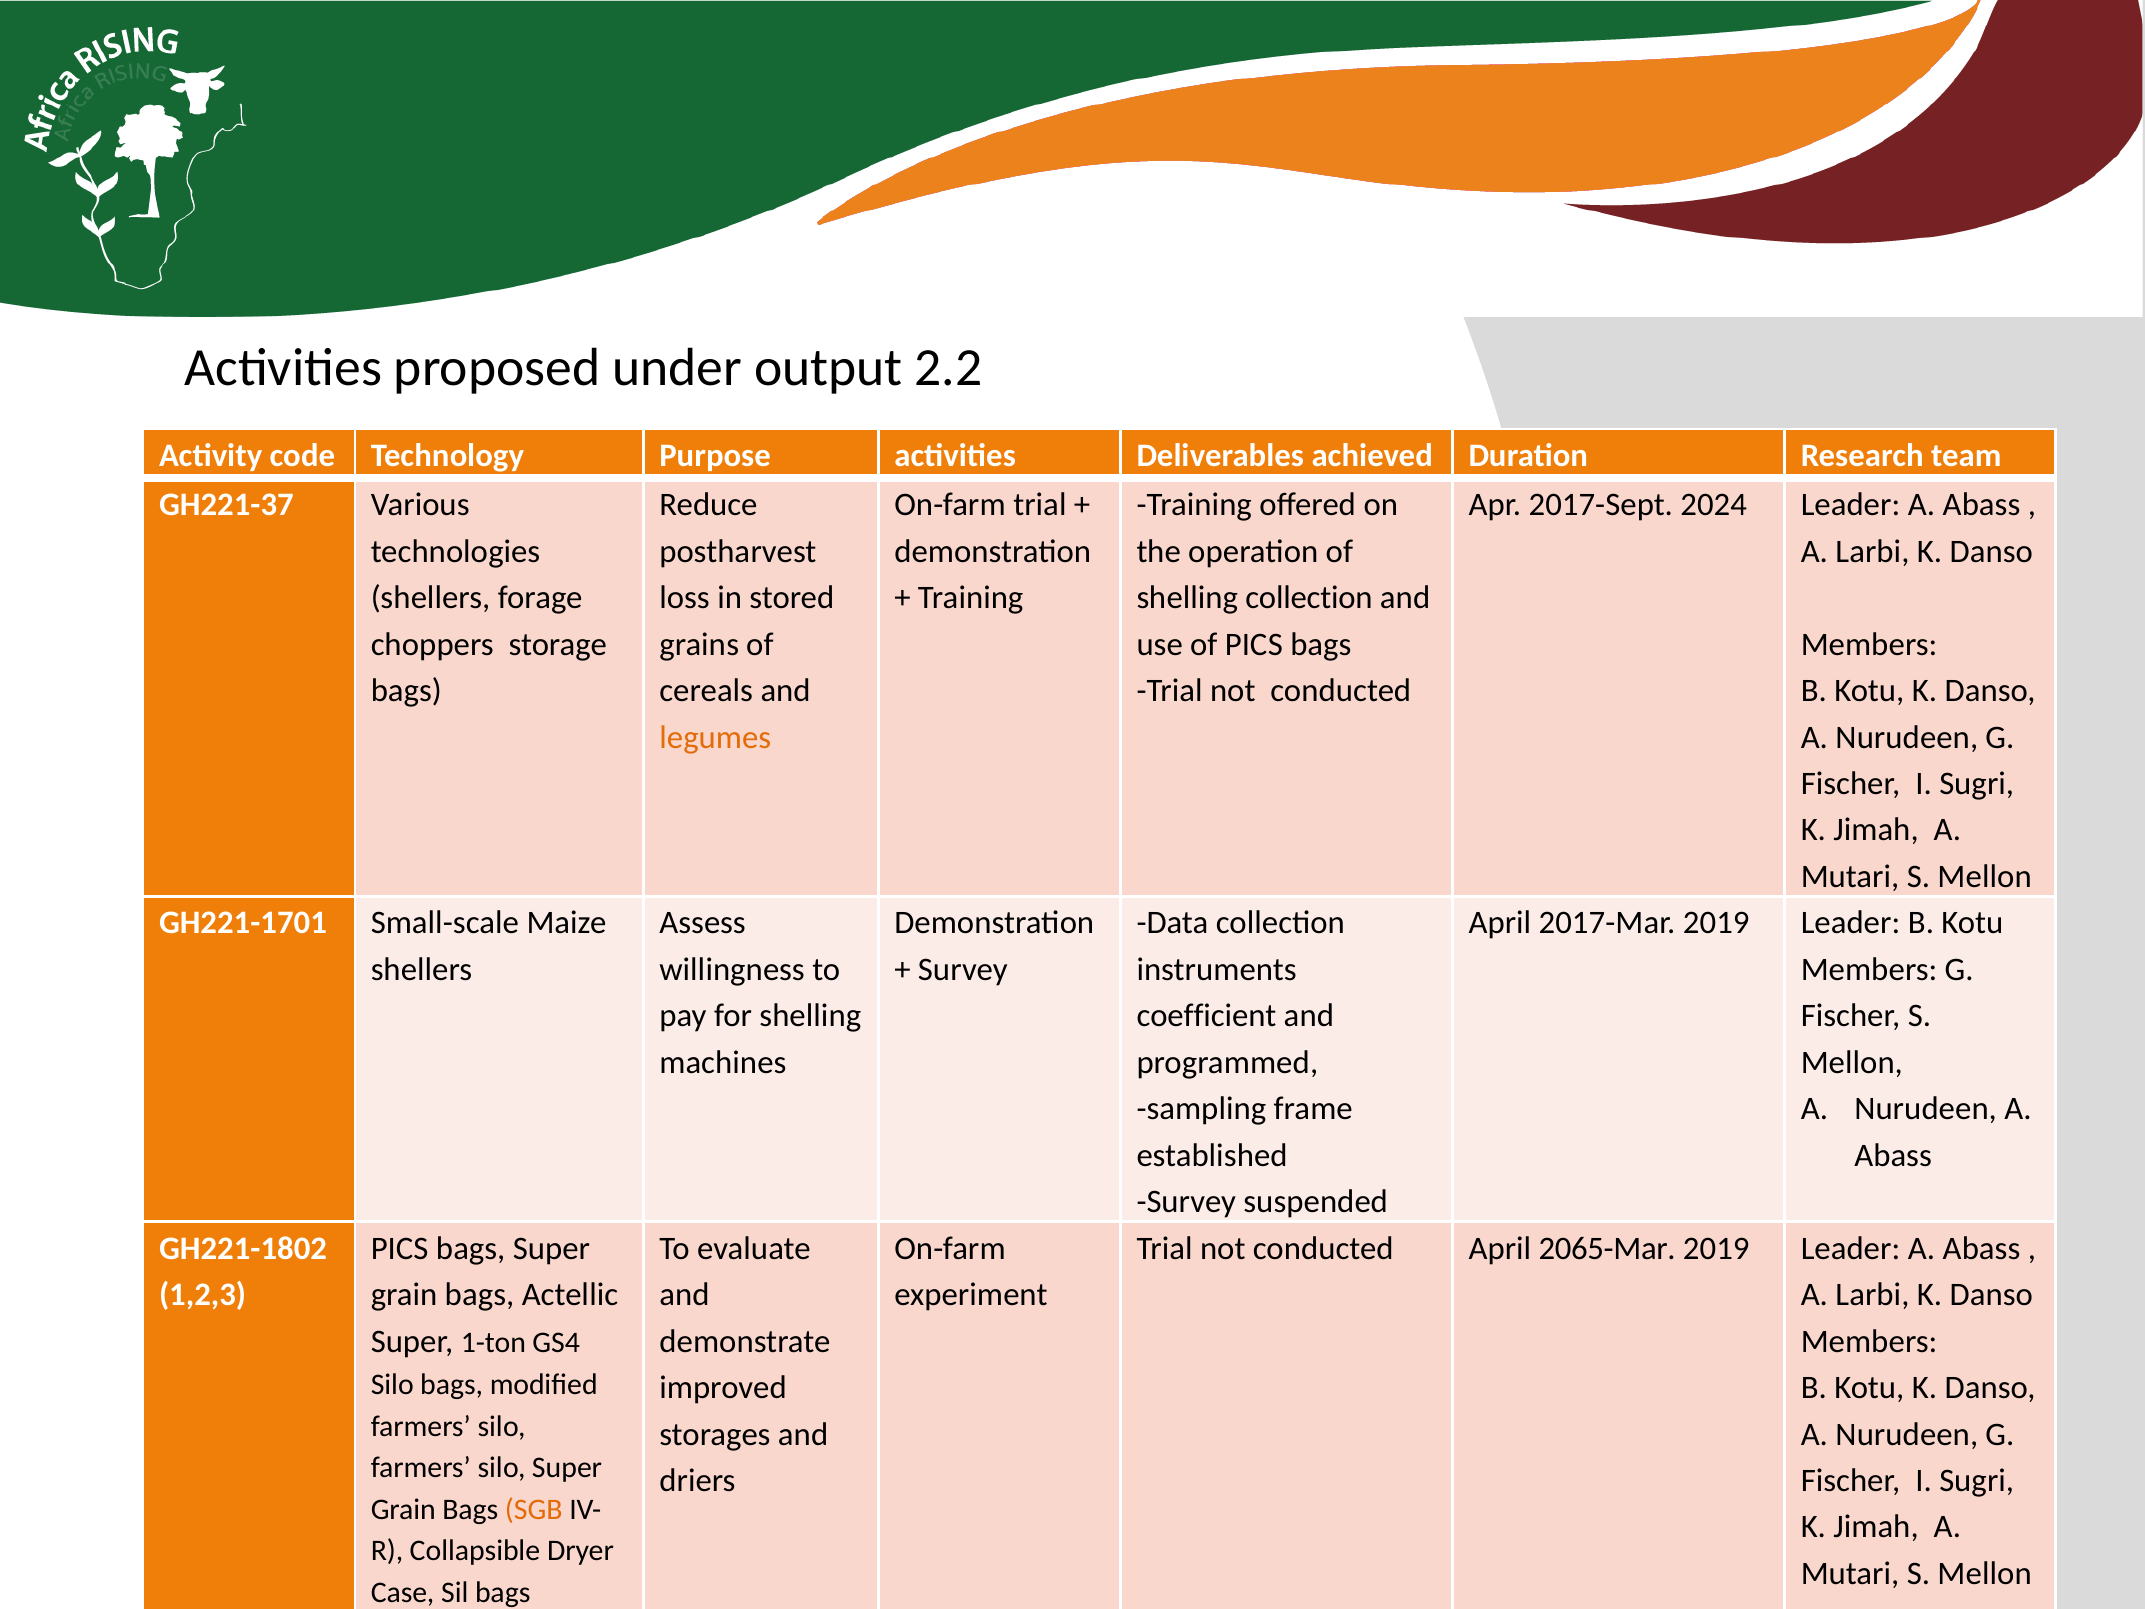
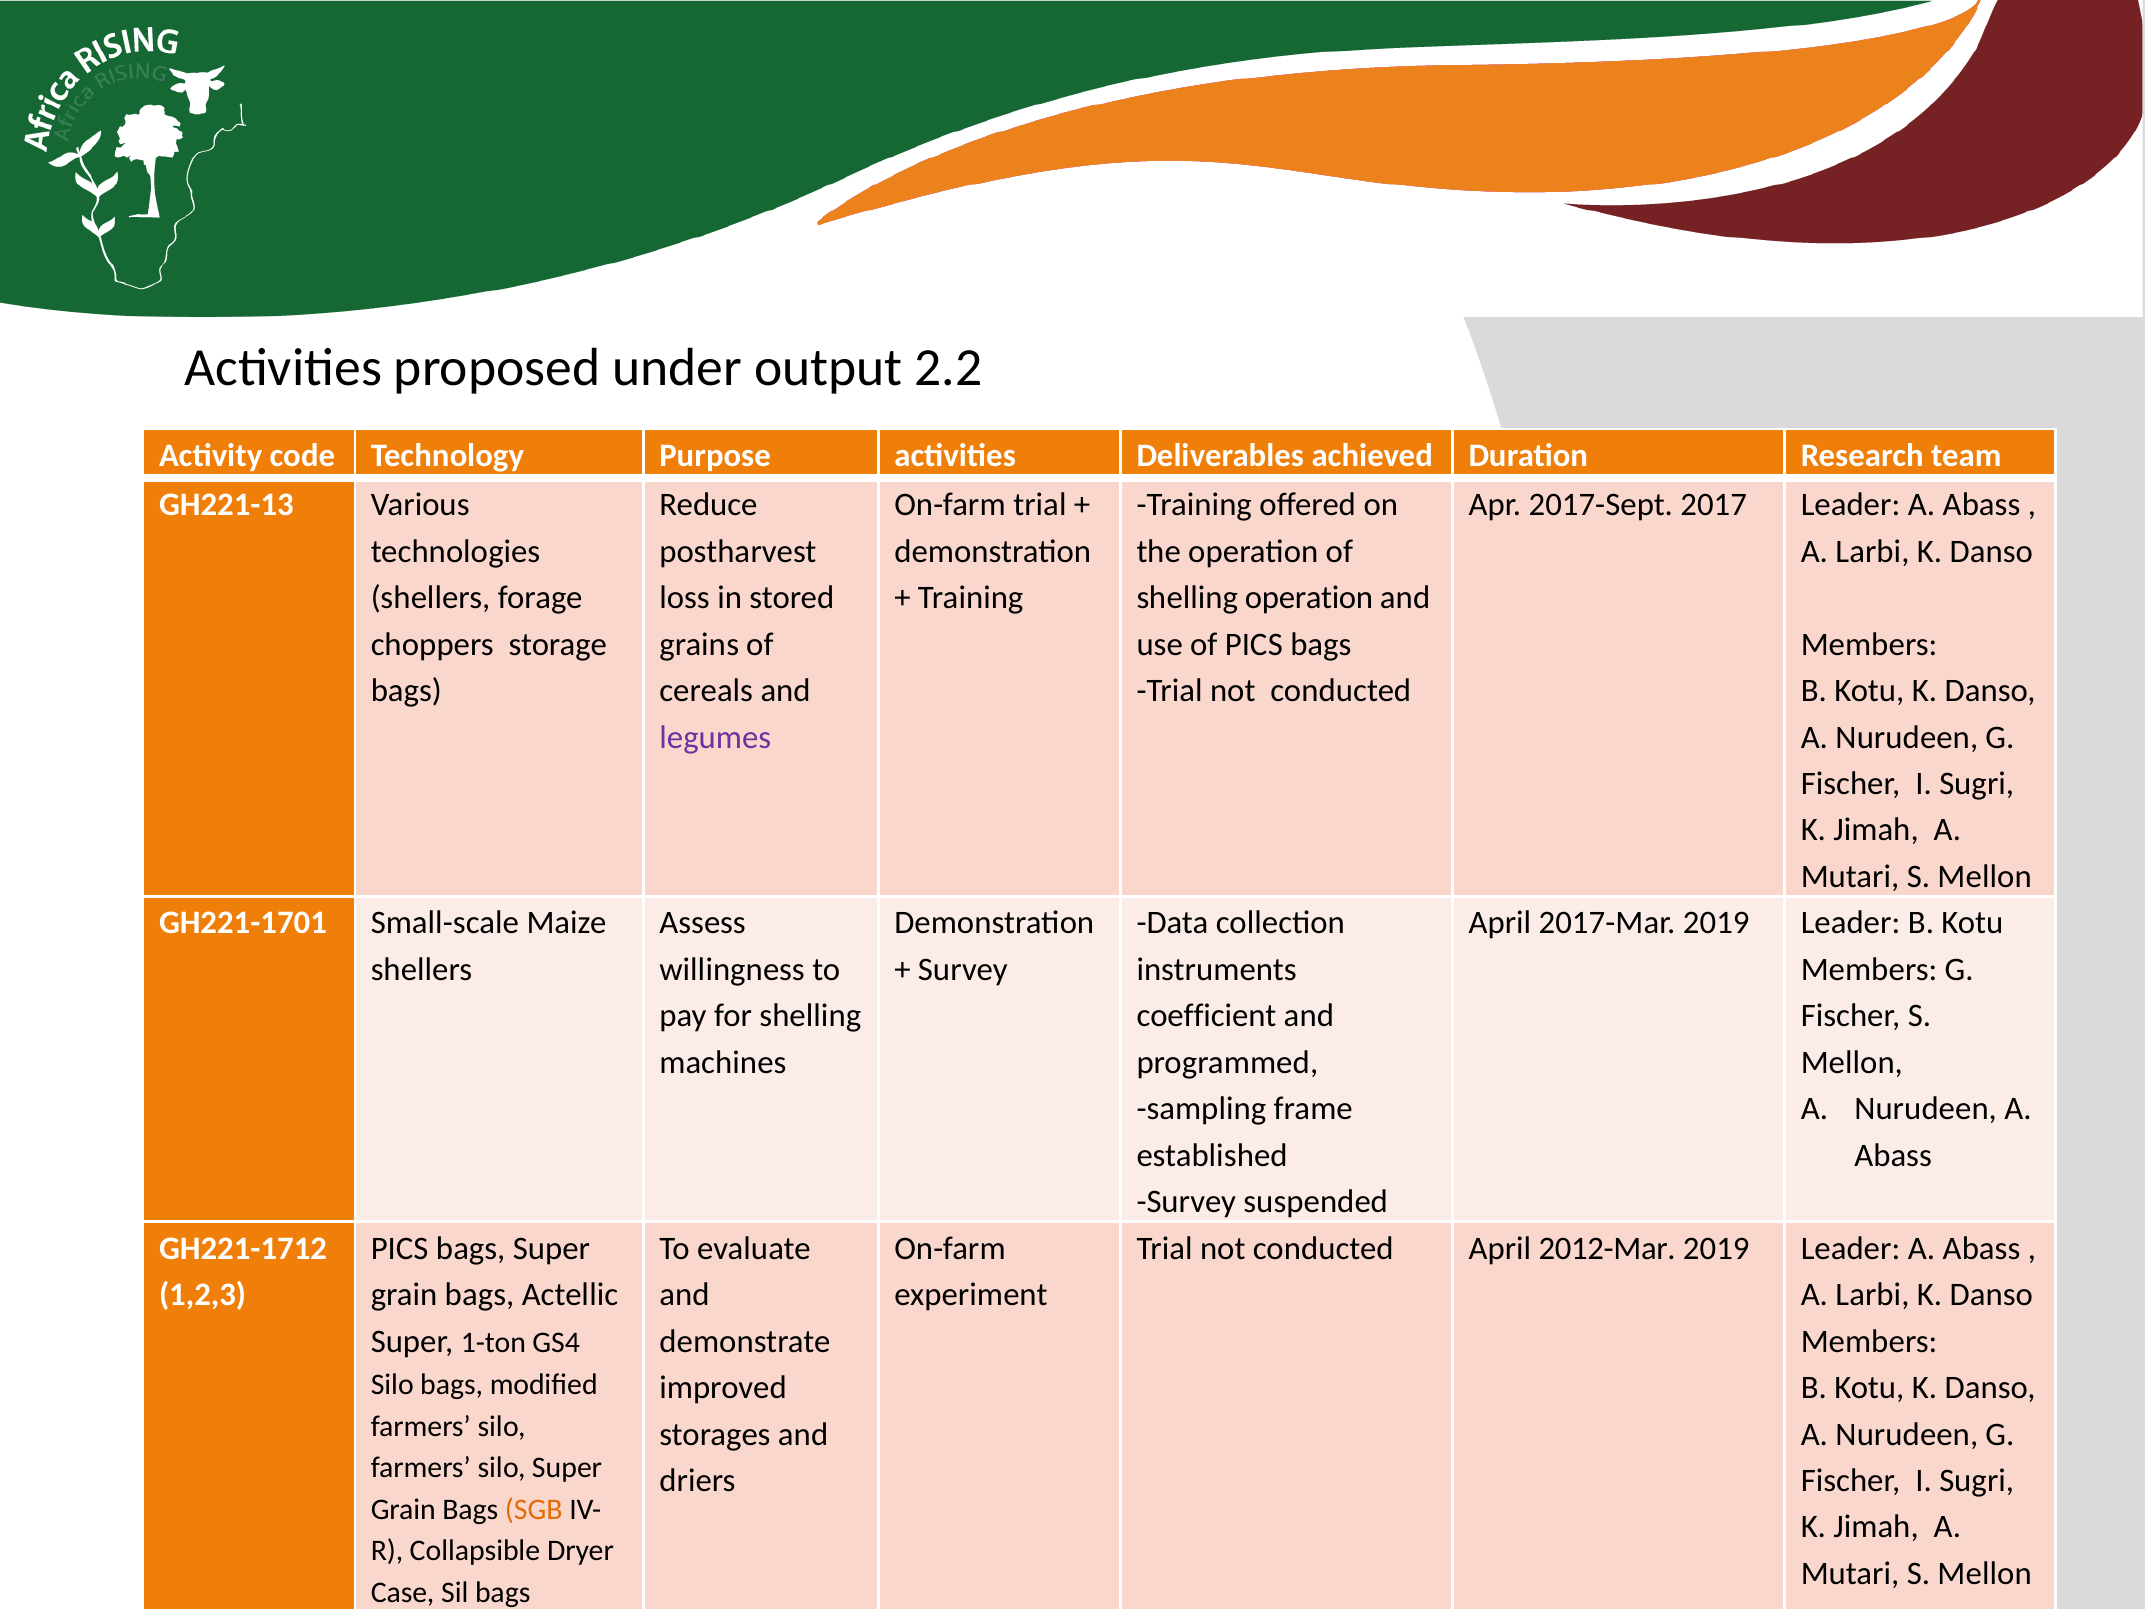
GH221-37: GH221-37 -> GH221-13 (226, 505)
2024: 2024 -> 2017 (1714, 505)
shelling collection: collection -> operation (1309, 598)
legumes colour: orange -> purple (715, 737)
GH221-1802: GH221-1802 -> GH221-1712 (243, 1248)
2065-Mar: 2065-Mar -> 2012-Mar (1607, 1248)
